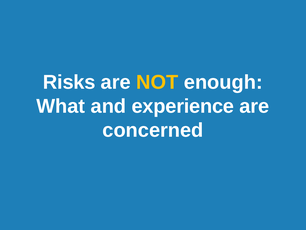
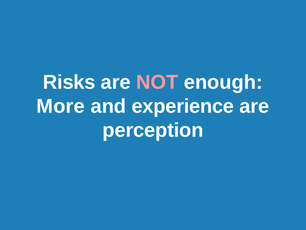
NOT colour: yellow -> pink (157, 82)
What: What -> More (61, 106)
concerned: concerned -> perception (153, 130)
